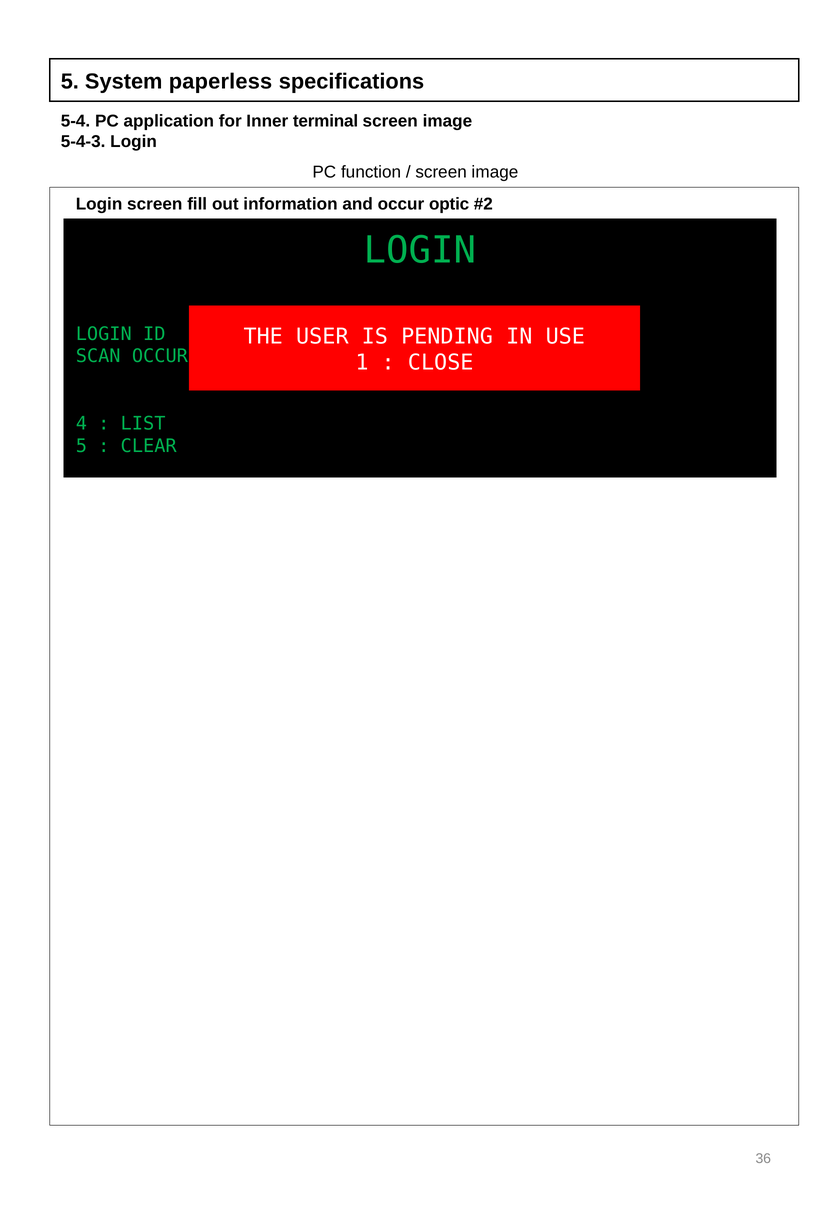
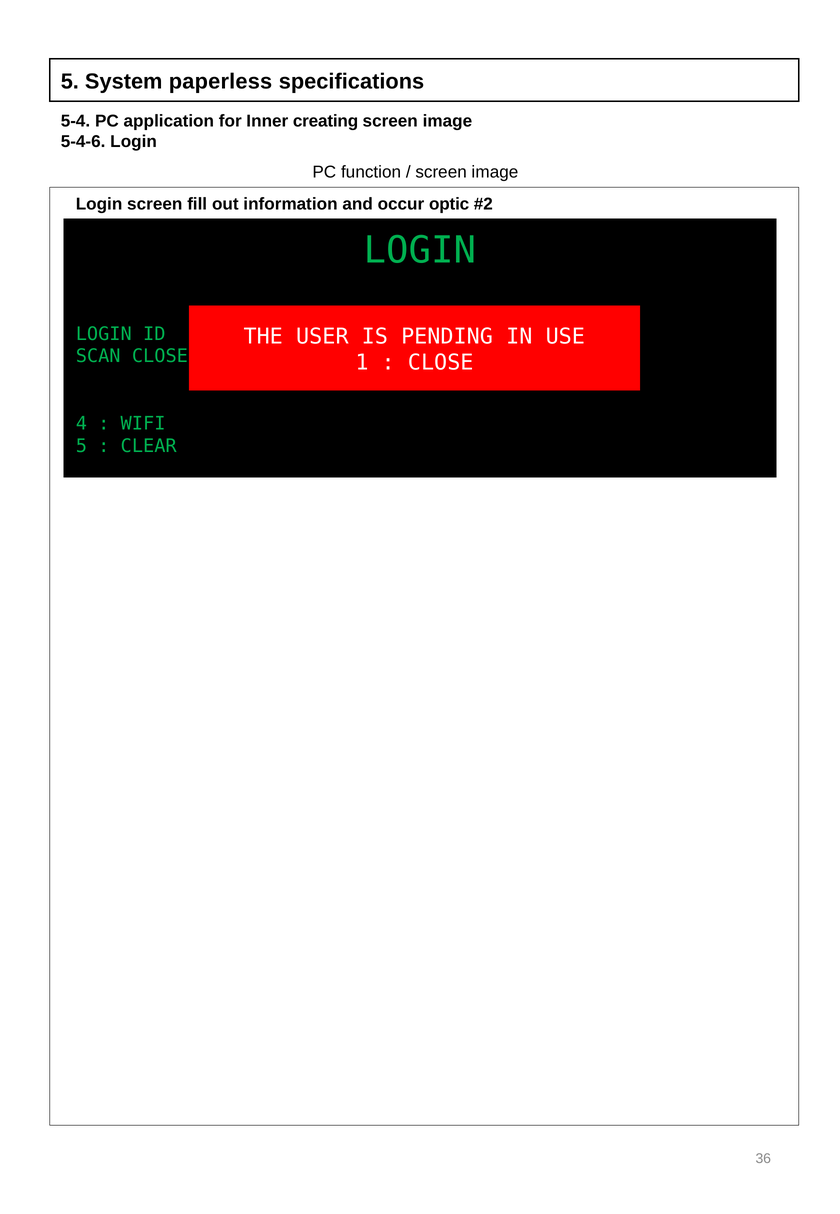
terminal: terminal -> creating (326, 121)
5-4-3: 5-4-3 -> 5-4-6 (83, 141)
SCAN OCCUR: OCCUR -> CLOSE (160, 356)
LIST: LIST -> WIFI (143, 423)
